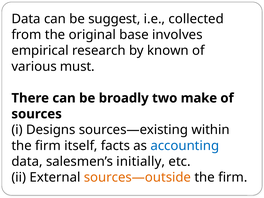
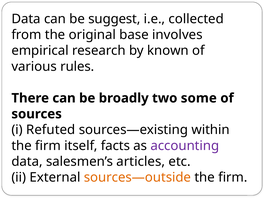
must: must -> rules (77, 66)
make: make -> some (199, 98)
Designs: Designs -> Refuted (51, 130)
accounting colour: blue -> purple (185, 146)
initially: initially -> articles (141, 161)
